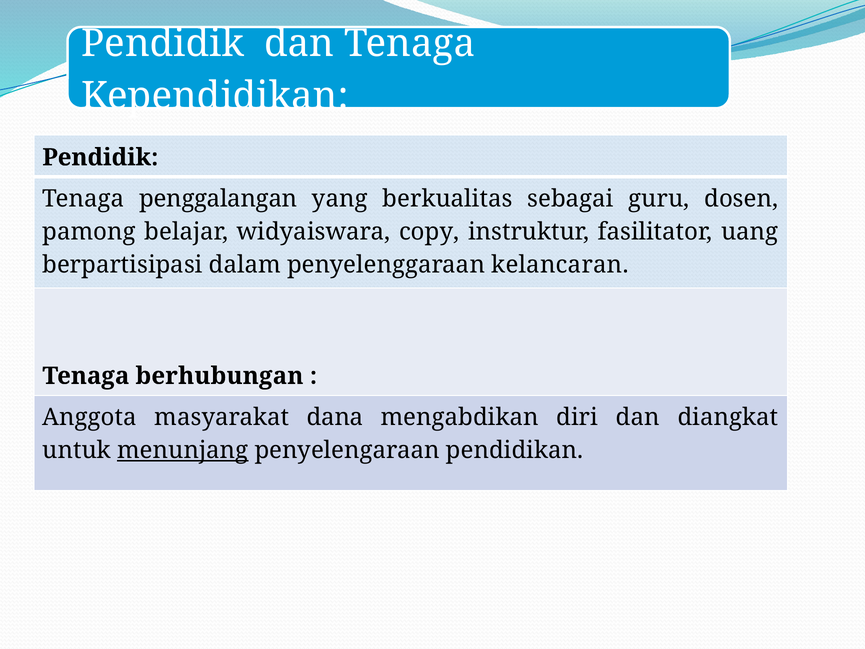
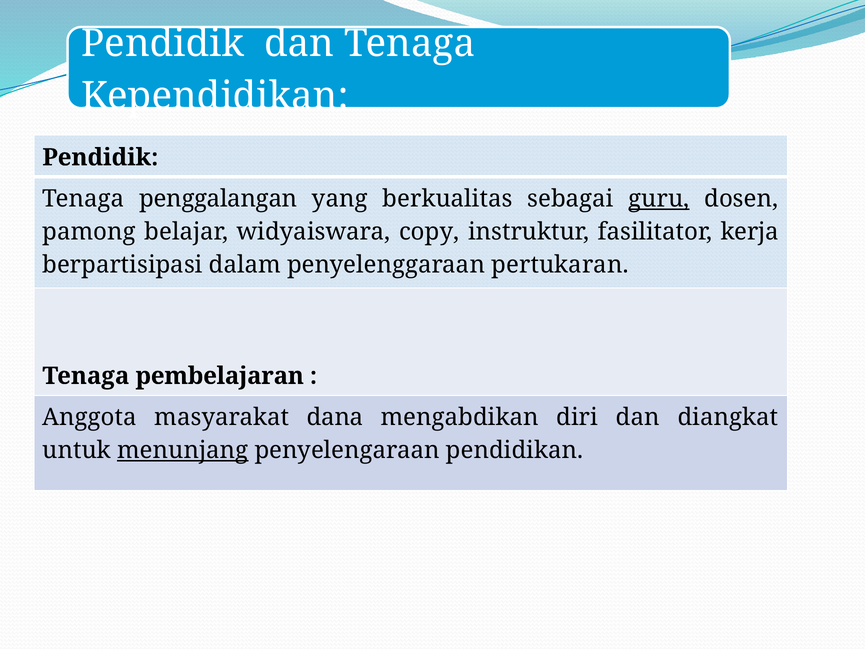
guru underline: none -> present (659, 199)
uang: uang -> kerja (750, 232)
kelancaran: kelancaran -> pertukaran (560, 265)
berhubungan: berhubungan -> pembelajaran (220, 376)
